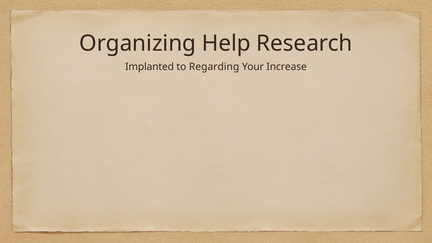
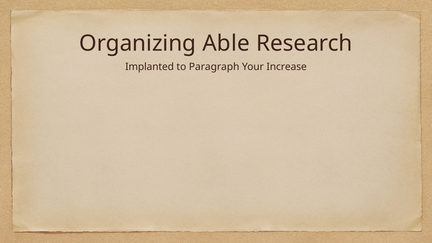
Help: Help -> Able (226, 44)
Regarding: Regarding -> Paragraph (214, 67)
